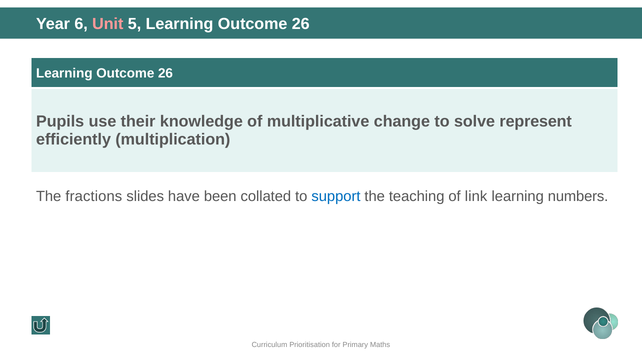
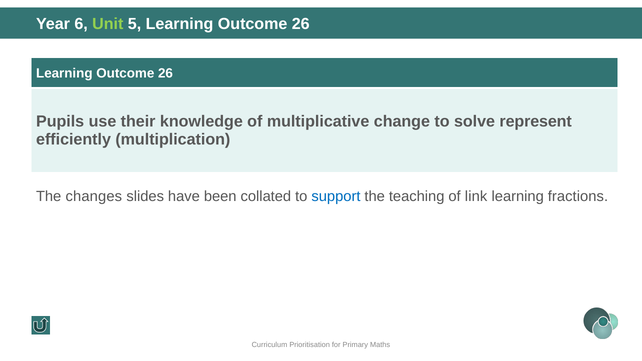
Unit colour: pink -> light green (108, 24)
fractions: fractions -> changes (94, 196)
numbers: numbers -> fractions (578, 196)
